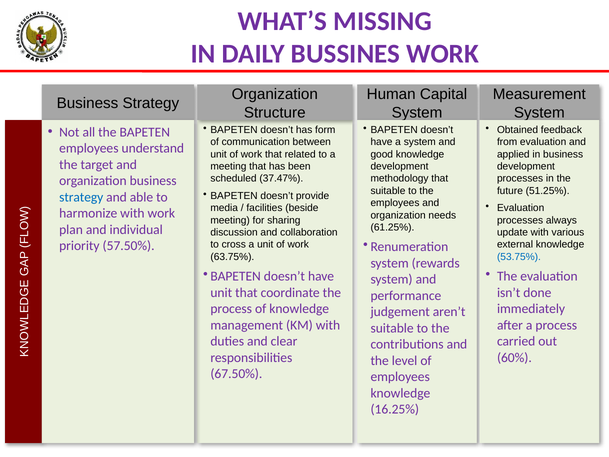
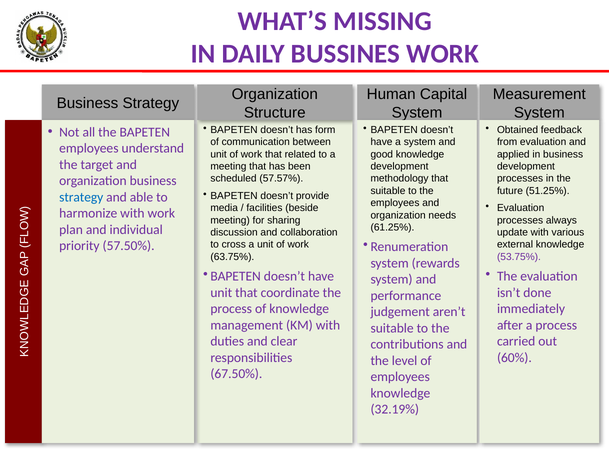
37.47%: 37.47% -> 57.57% (281, 179)
53.75% colour: blue -> purple (519, 257)
16.25%: 16.25% -> 32.19% (395, 409)
